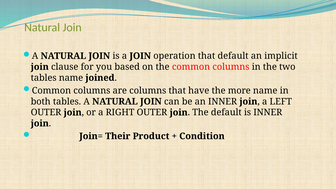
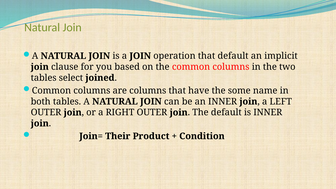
tables name: name -> select (71, 78)
more: more -> some (239, 91)
